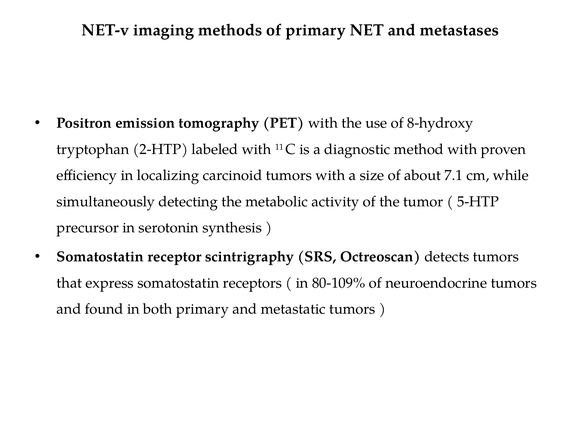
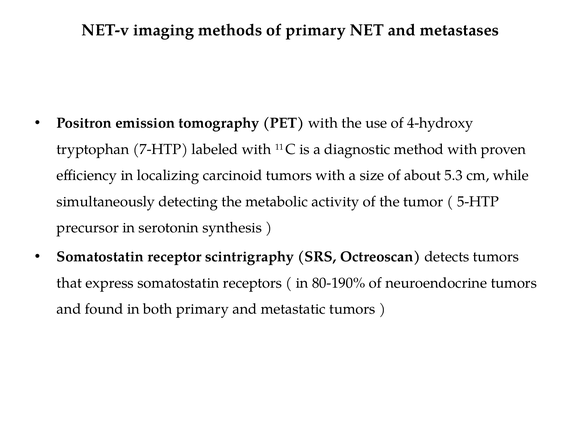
8-hydroxy: 8-hydroxy -> 4-hydroxy (440, 123)
2-HTP: 2-HTP -> 7-HTP (160, 149)
7.1: 7.1 -> 5.3 (454, 175)
80-109%: 80-109% -> 80-190% (339, 283)
